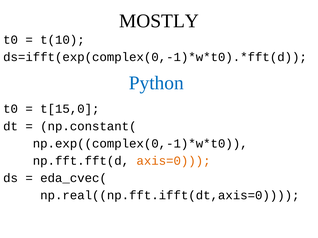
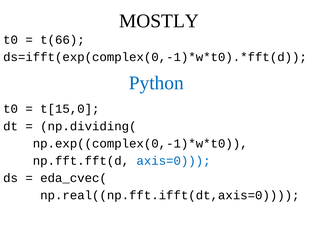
t(10: t(10 -> t(66 (62, 40)
np.constant(: np.constant( -> np.dividing( (88, 126)
axis=0 colour: orange -> blue (174, 161)
